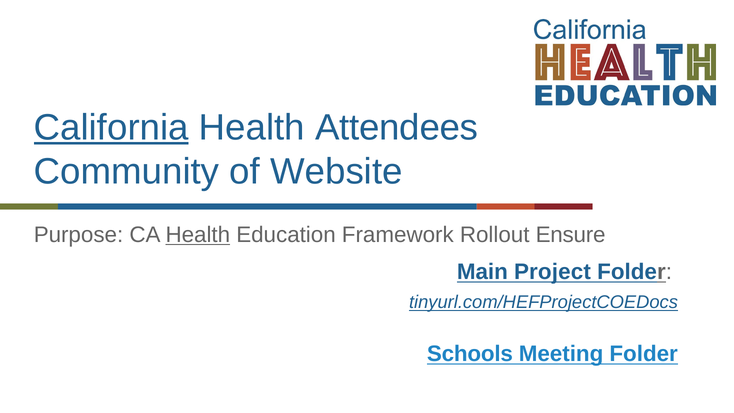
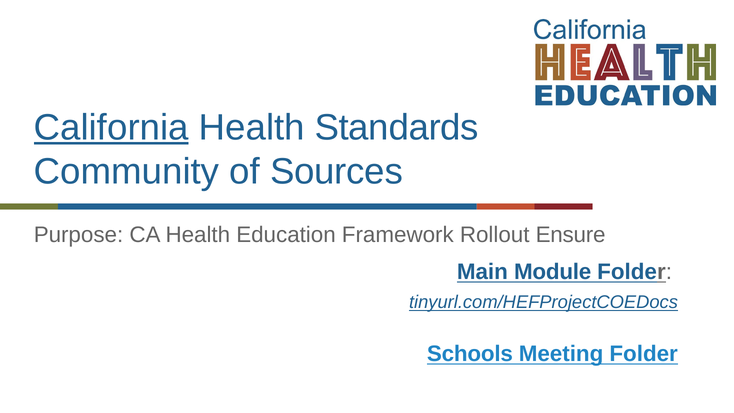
Attendees: Attendees -> Standards (397, 127)
Website: Website -> Sources (337, 171)
Health underline: present -> none (198, 235)
Project: Project -> Module (553, 272)
